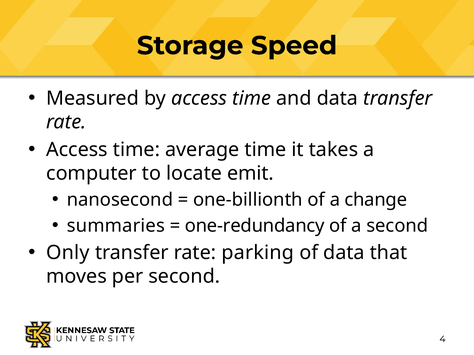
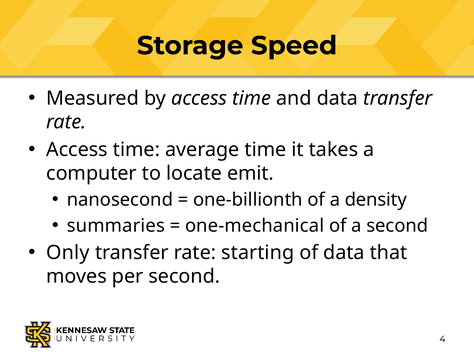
change: change -> density (376, 200)
one-redundancy: one-redundancy -> one-mechanical (255, 226)
parking: parking -> starting (258, 253)
